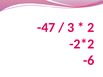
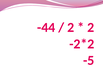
-47: -47 -> -44 (46, 28)
3: 3 -> 2 (71, 28)
-6: -6 -> -5 (89, 61)
